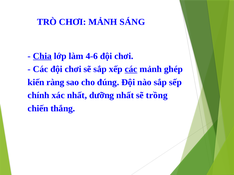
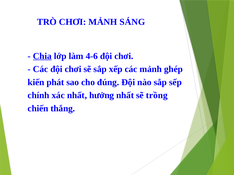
các underline: present -> none (131, 69)
ràng: ràng -> phát (55, 82)
dưỡng: dưỡng -> hưởng (102, 96)
